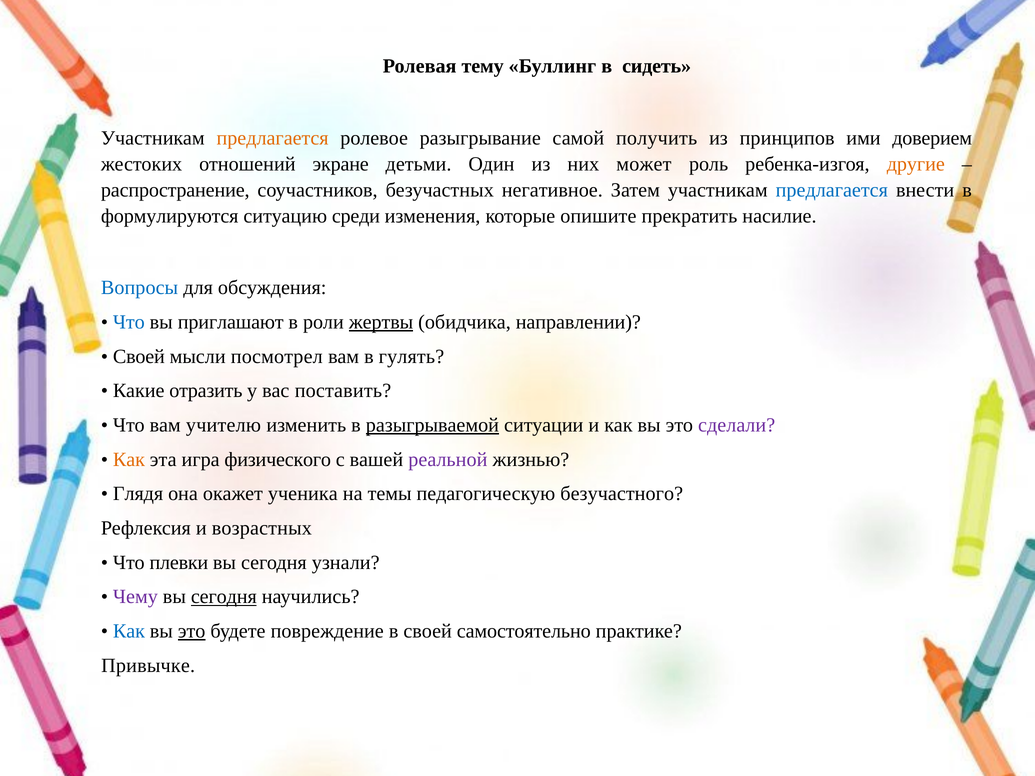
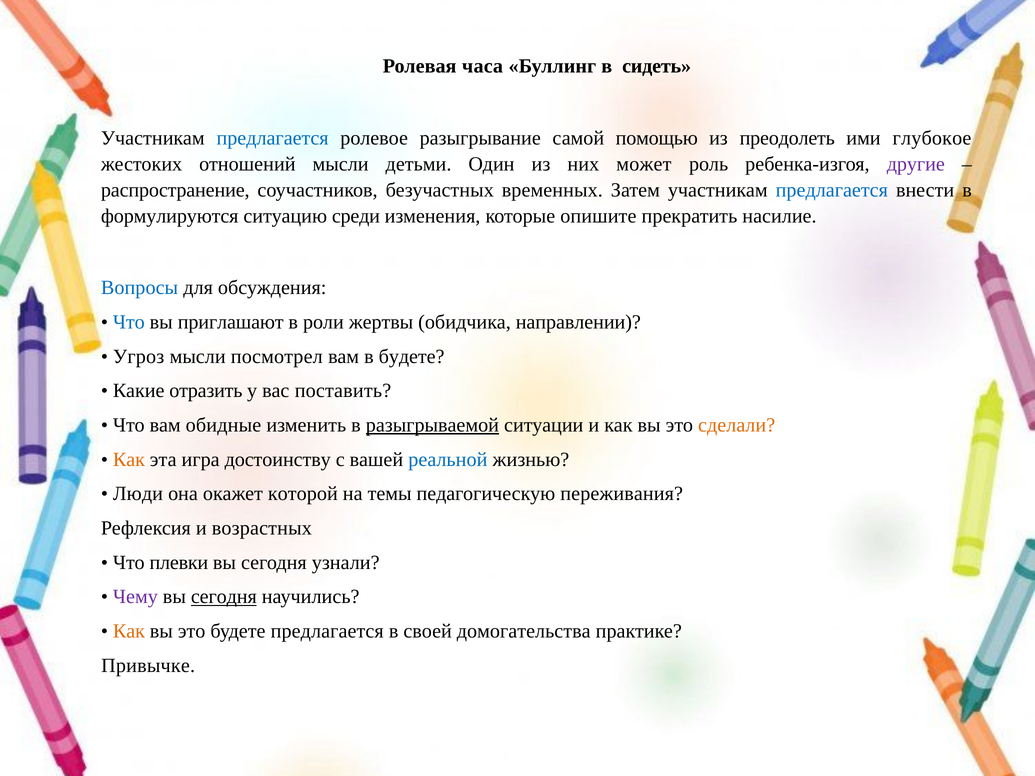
тему: тему -> часа (482, 66)
предлагается colour: orange -> blue (273, 138)
получить: получить -> помощью (657, 138)
принципов: принципов -> преодолеть (787, 138)
доверием: доверием -> глубокое (932, 138)
отношений экране: экране -> мысли (341, 164)
другие colour: orange -> purple (916, 164)
негативное: негативное -> временных (552, 190)
жертвы underline: present -> none (381, 322)
Своей: Своей -> Угроз (139, 357)
в гулять: гулять -> будете (412, 357)
учителю: учителю -> обидные (223, 425)
сделали colour: purple -> orange (737, 425)
физического: физического -> достоинству (278, 460)
реальной colour: purple -> blue (448, 460)
Глядя: Глядя -> Люди (138, 494)
ученика: ученика -> которой (303, 494)
безучастного: безучастного -> переживания (622, 494)
Как colour: blue -> orange (129, 631)
это underline: present -> none (192, 631)
будете повреждение: повреждение -> предлагается (327, 631)
самостоятельно: самостоятельно -> домогательства (524, 631)
